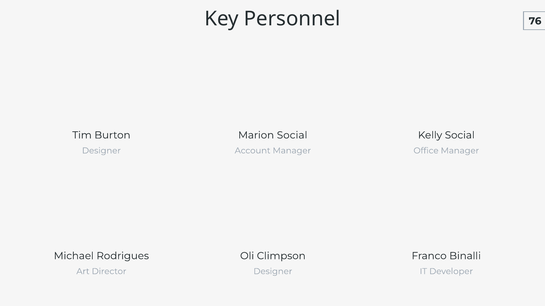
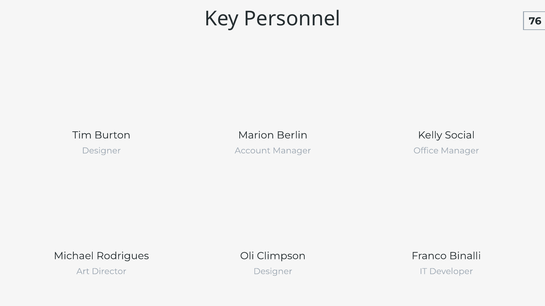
Marion Social: Social -> Berlin (292, 135)
